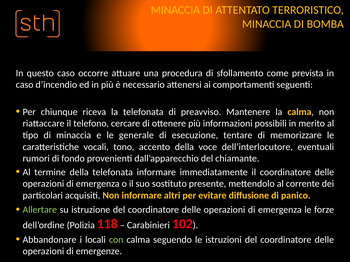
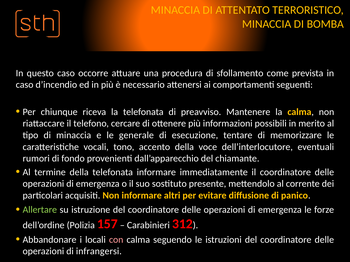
118: 118 -> 157 (107, 224)
102: 102 -> 312 (182, 224)
con colour: light green -> pink (116, 240)
emergenze: emergenze -> infrangersi (99, 252)
